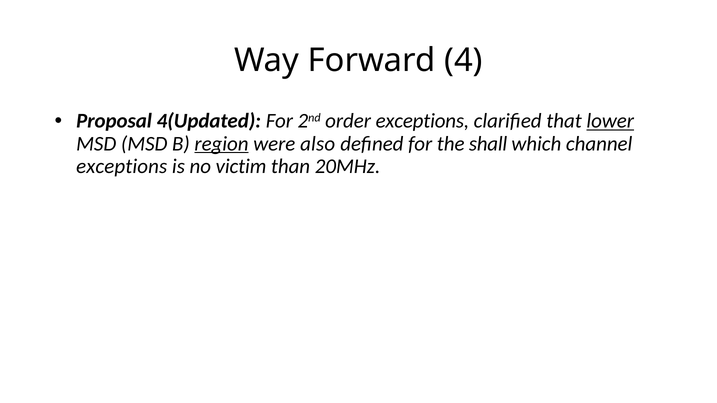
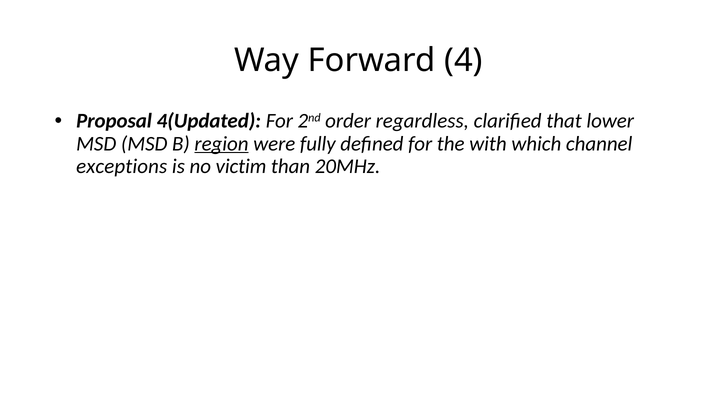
order exceptions: exceptions -> regardless (422, 121)
lower underline: present -> none (610, 121)
also: also -> fully (318, 144)
shall: shall -> with (488, 144)
